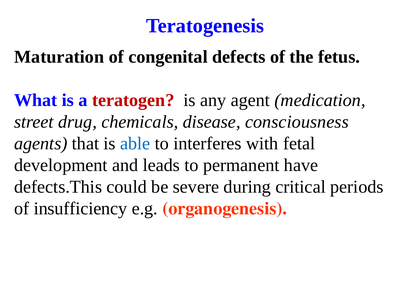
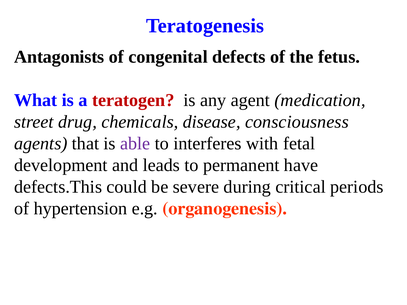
Maturation: Maturation -> Antagonists (59, 57)
able colour: blue -> purple (135, 144)
insufficiency: insufficiency -> hypertension (80, 209)
